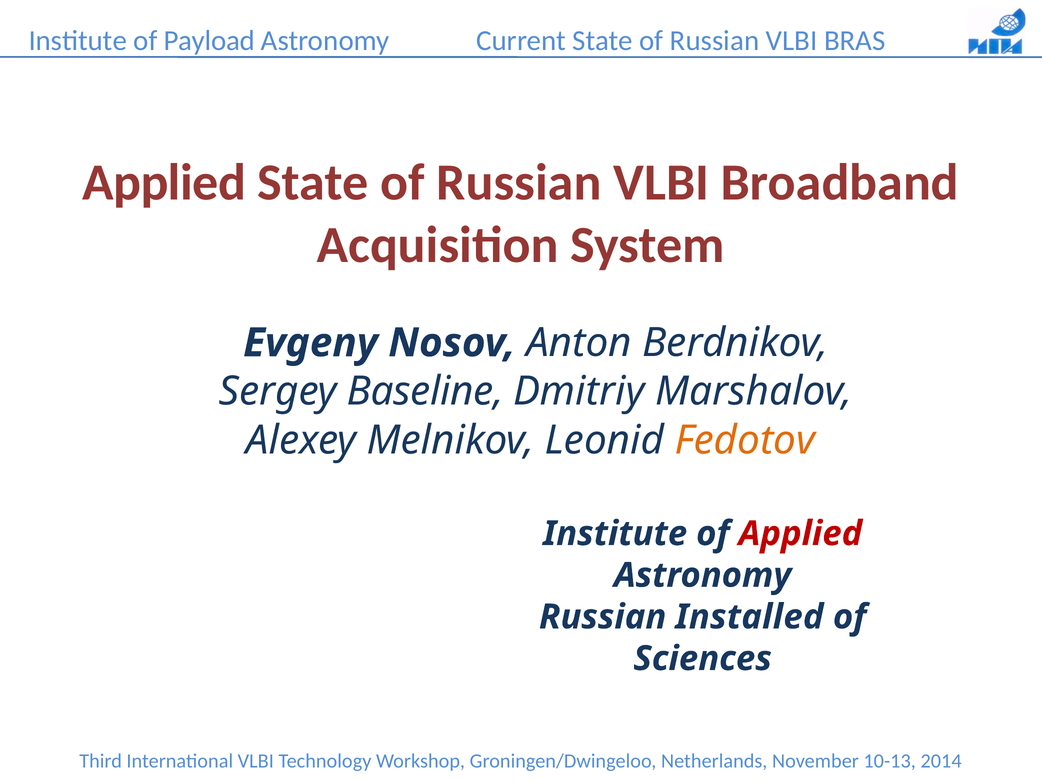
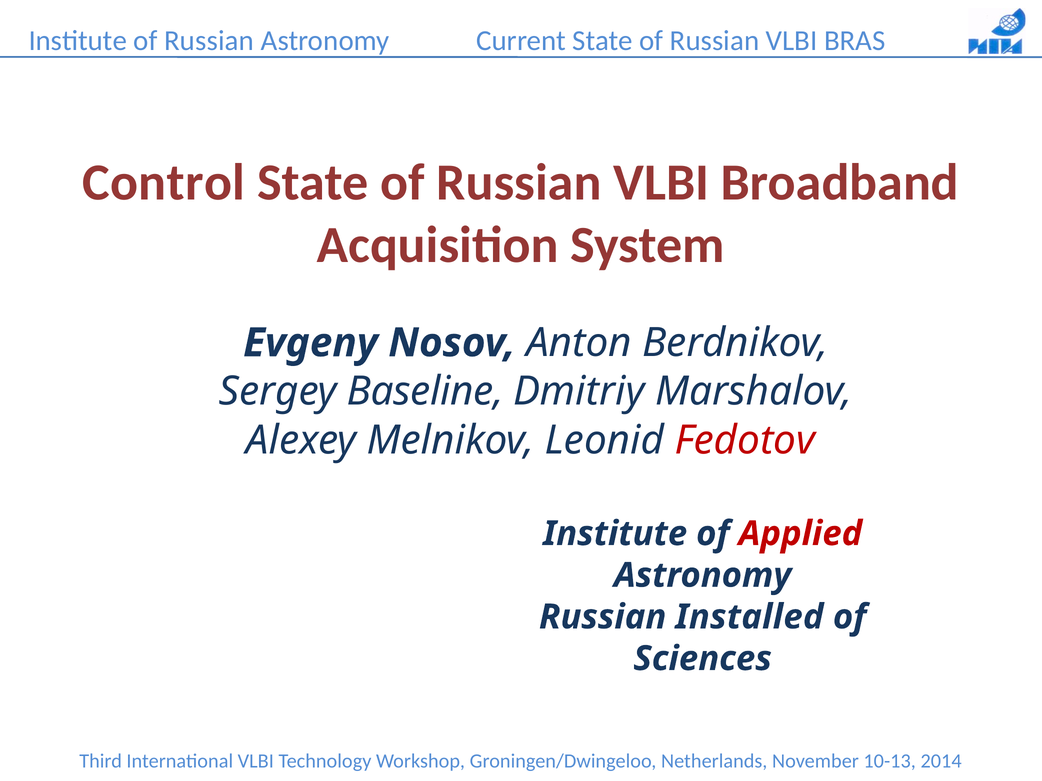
Institute of Payload: Payload -> Russian (209, 41)
Applied: Applied -> Control (164, 183)
Fedotov colour: orange -> red (745, 440)
